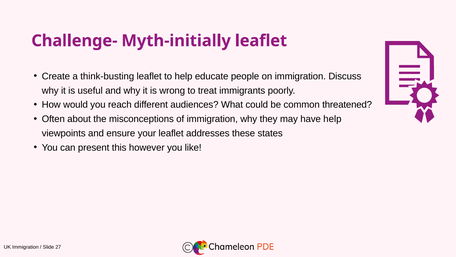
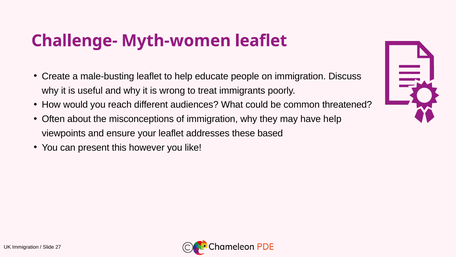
Myth-initially: Myth-initially -> Myth-women (176, 41)
think-busting: think-busting -> male-busting (107, 76)
states: states -> based (270, 133)
